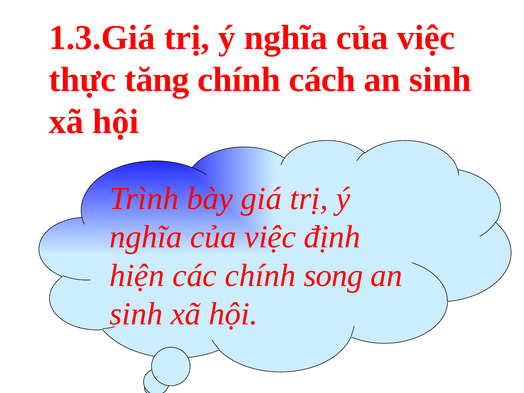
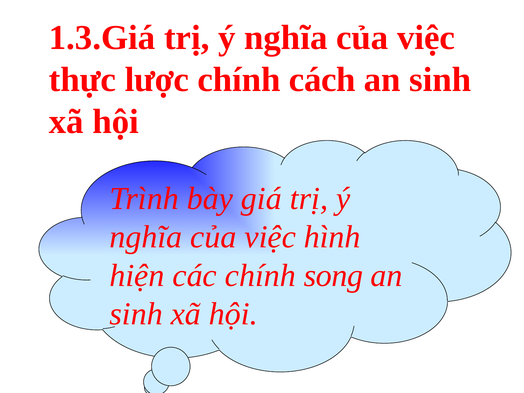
tăng: tăng -> lược (157, 80)
định: định -> hình (332, 237)
